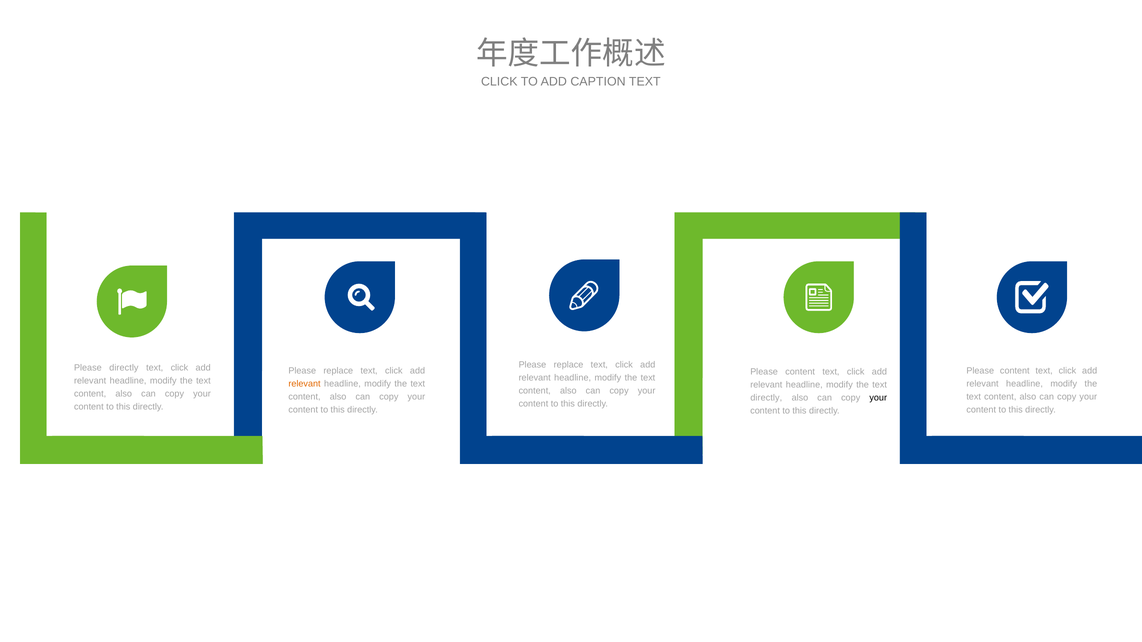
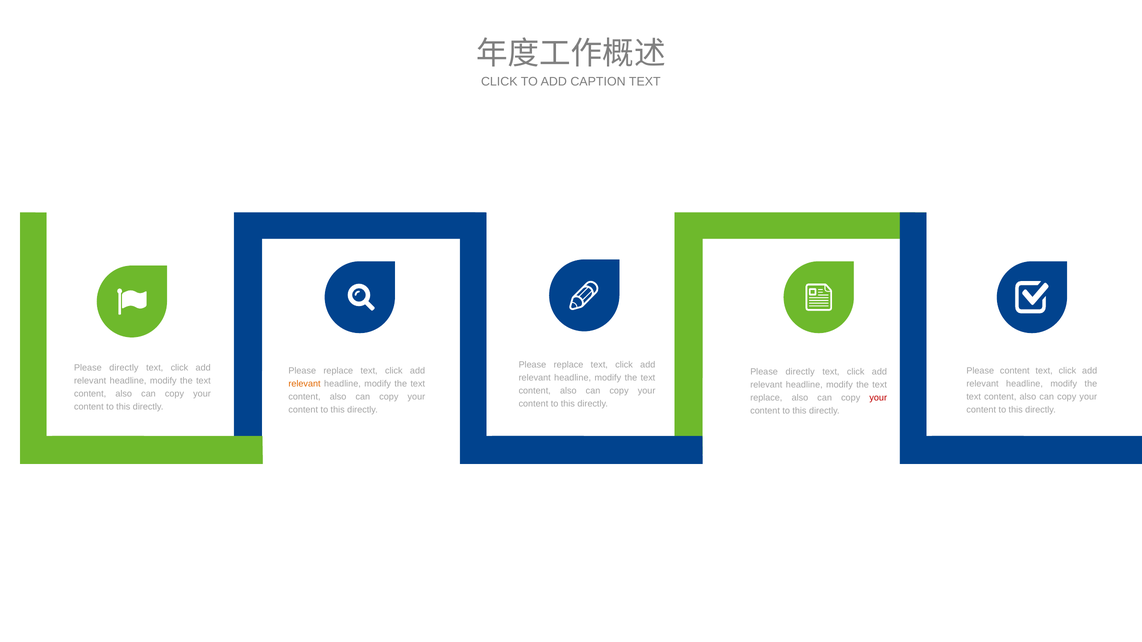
content: content -> directly (800, 372)
directly: directly -> replace (766, 398)
your colour: black -> red (878, 398)
